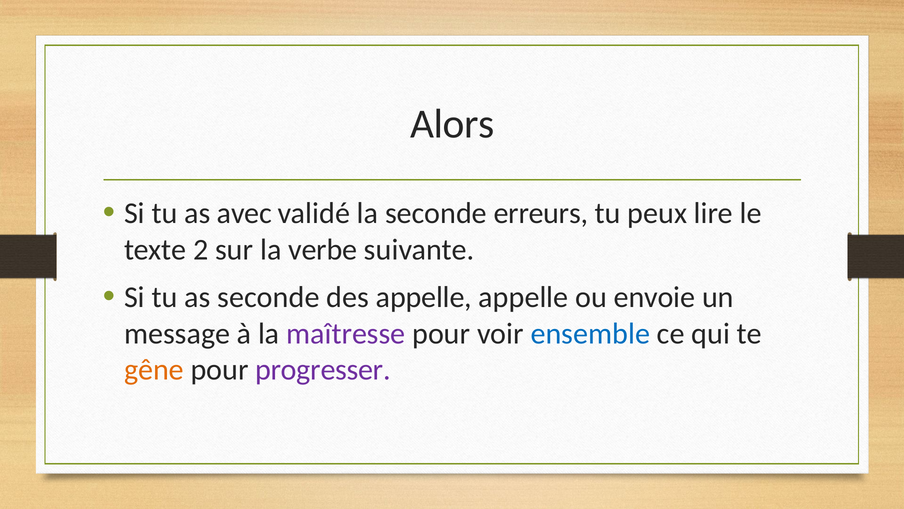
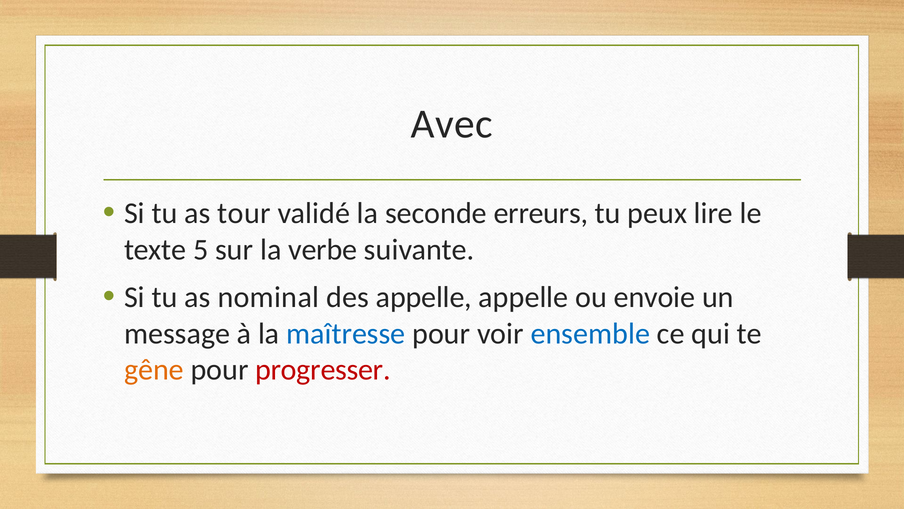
Alors: Alors -> Avec (452, 124)
avec: avec -> tour (244, 213)
2: 2 -> 5 (201, 249)
as seconde: seconde -> nominal (268, 297)
maîtresse colour: purple -> blue (346, 333)
progresser colour: purple -> red (323, 370)
